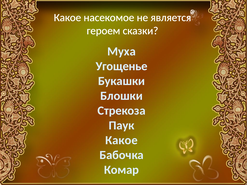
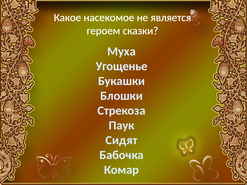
Какое: Какое -> Сидят (121, 140)
